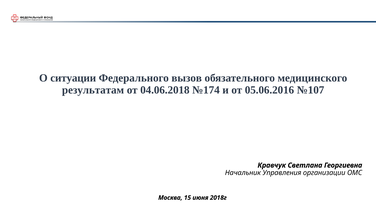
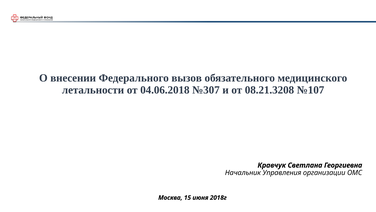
ситуации: ситуации -> внесении (73, 78)
результатам: результатам -> летальности (93, 90)
№174: №174 -> №307 (206, 90)
05.06.2016: 05.06.2016 -> 08.21.3208 (269, 90)
